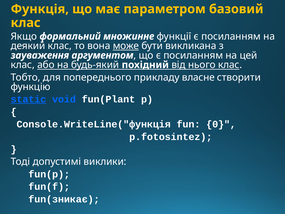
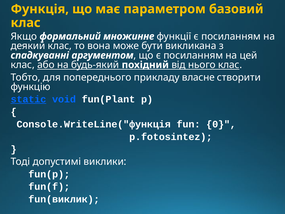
може underline: present -> none (126, 46)
зауваження: зауваження -> спадкуванні (40, 55)
fun(зникає: fun(зникає -> fun(виклик (64, 199)
